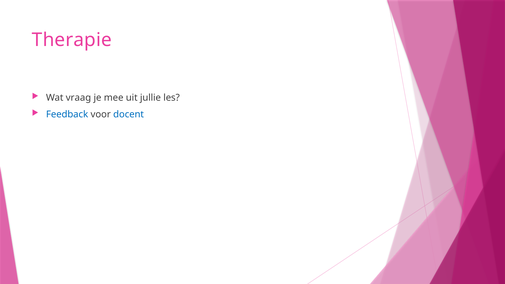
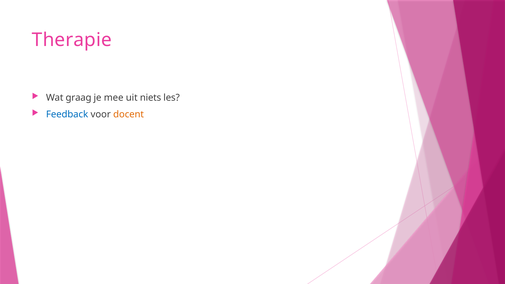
vraag: vraag -> graag (79, 98)
jullie: jullie -> niets (151, 98)
docent colour: blue -> orange (129, 114)
